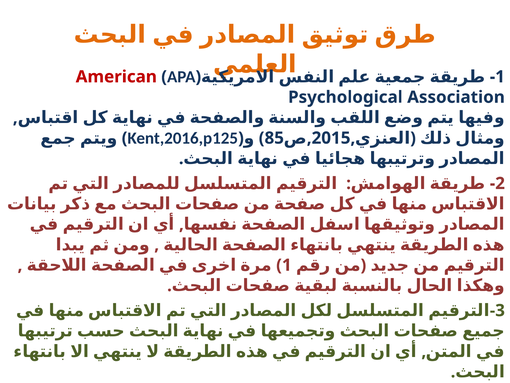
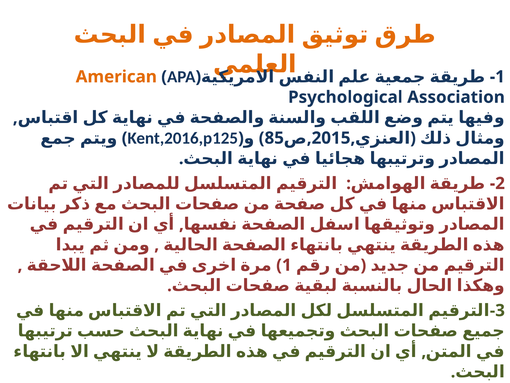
American colour: red -> orange (116, 77)
